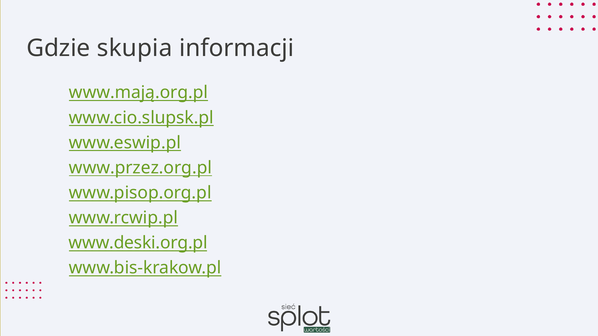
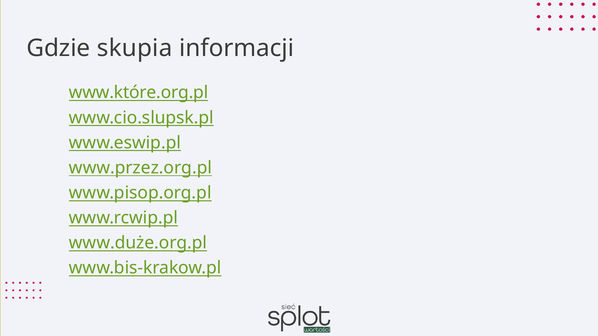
www.mają.org.pl: www.mają.org.pl -> www.które.org.pl (139, 93)
www.deski.org.pl: www.deski.org.pl -> www.duże.org.pl (138, 243)
